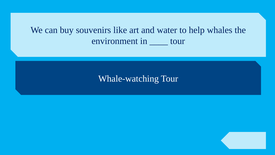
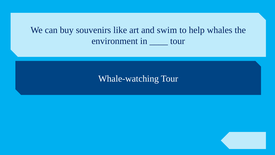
water: water -> swim (167, 30)
